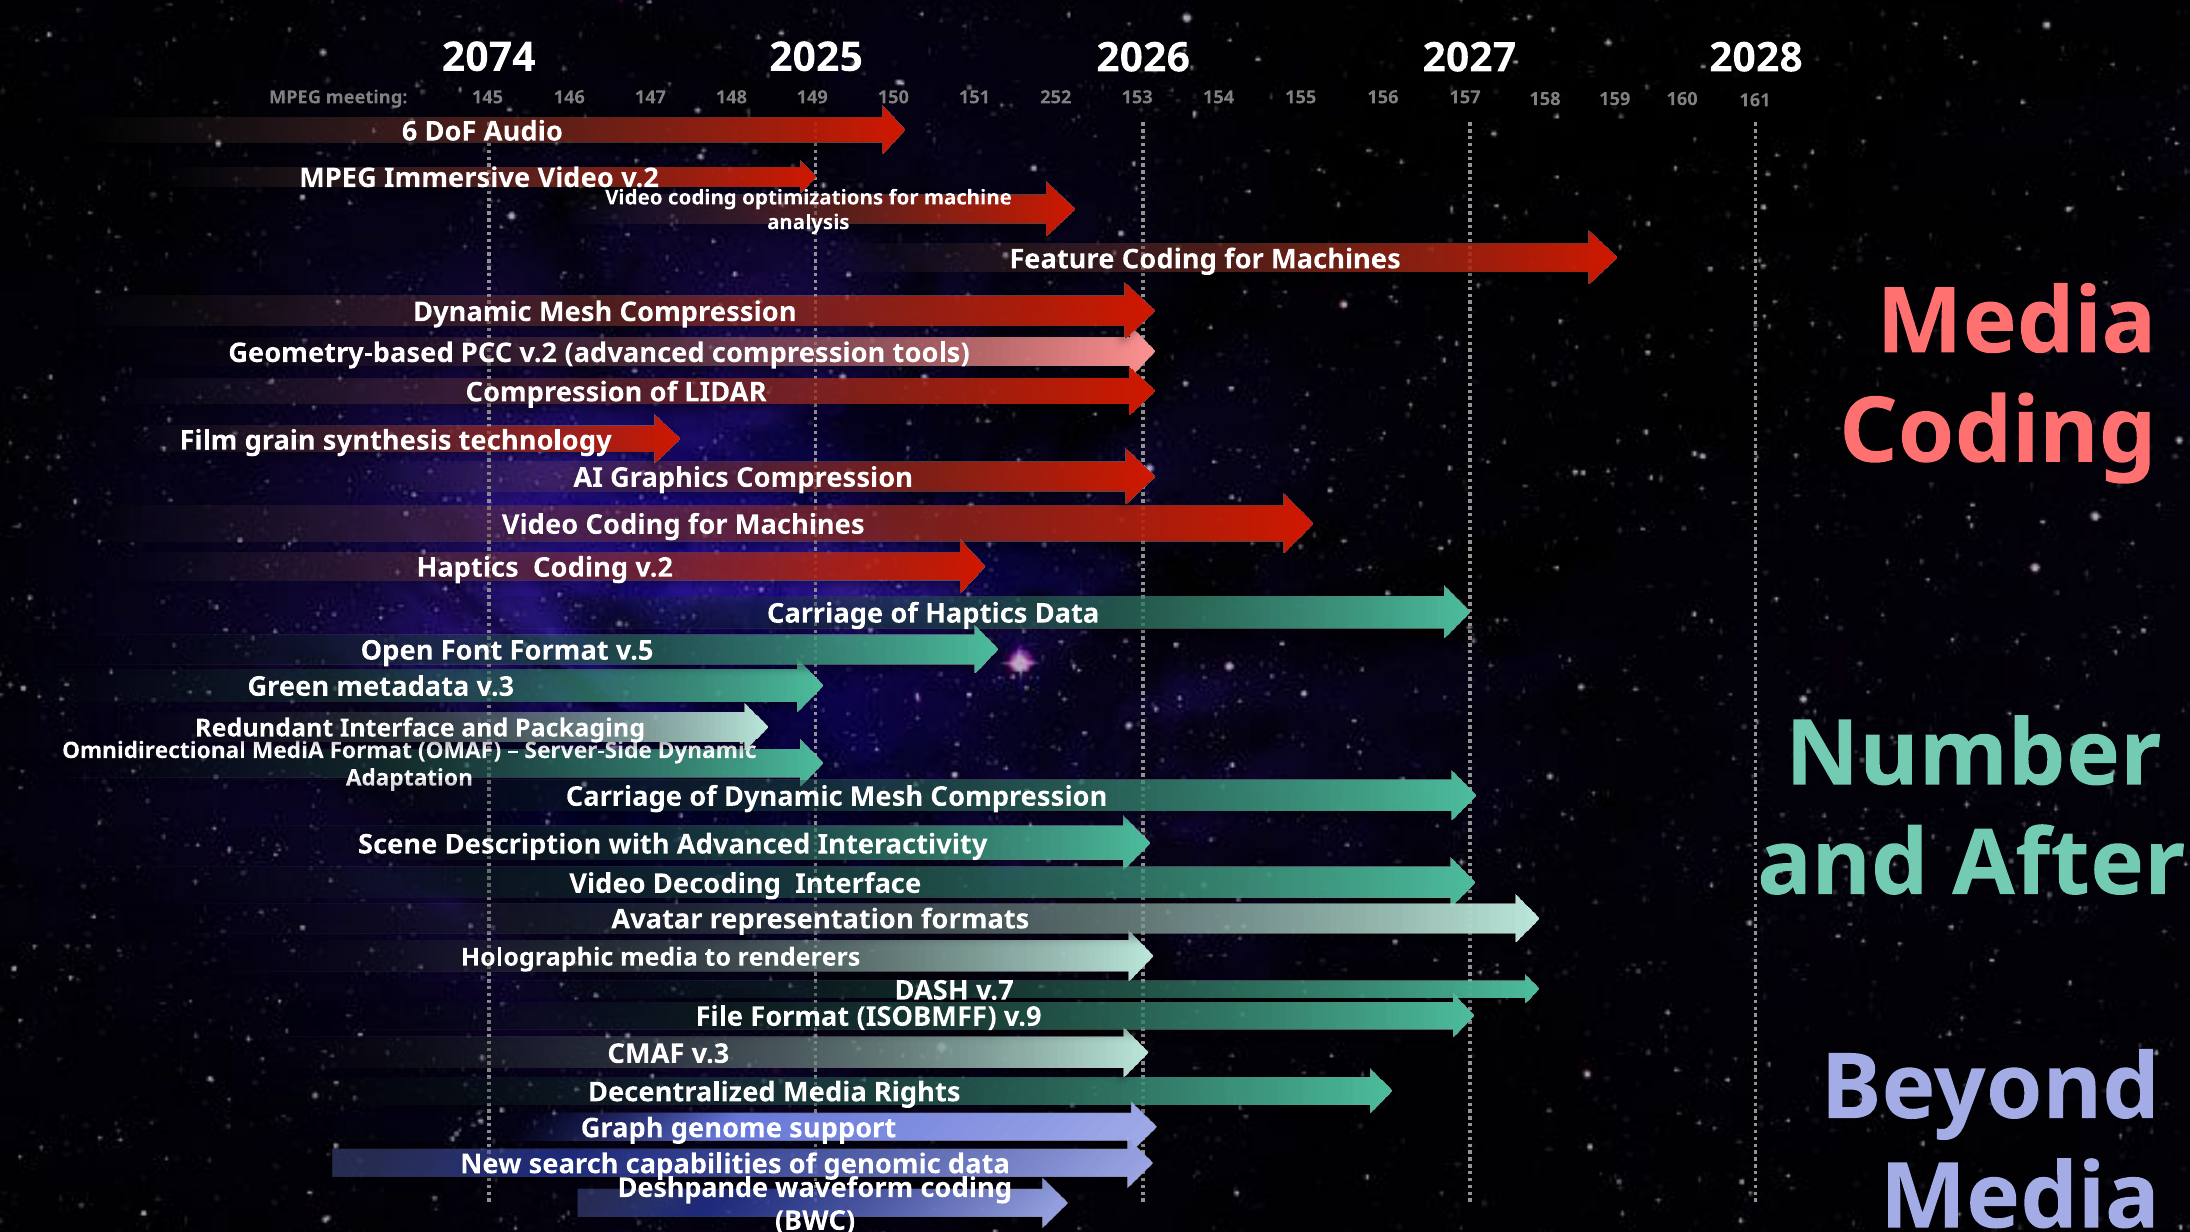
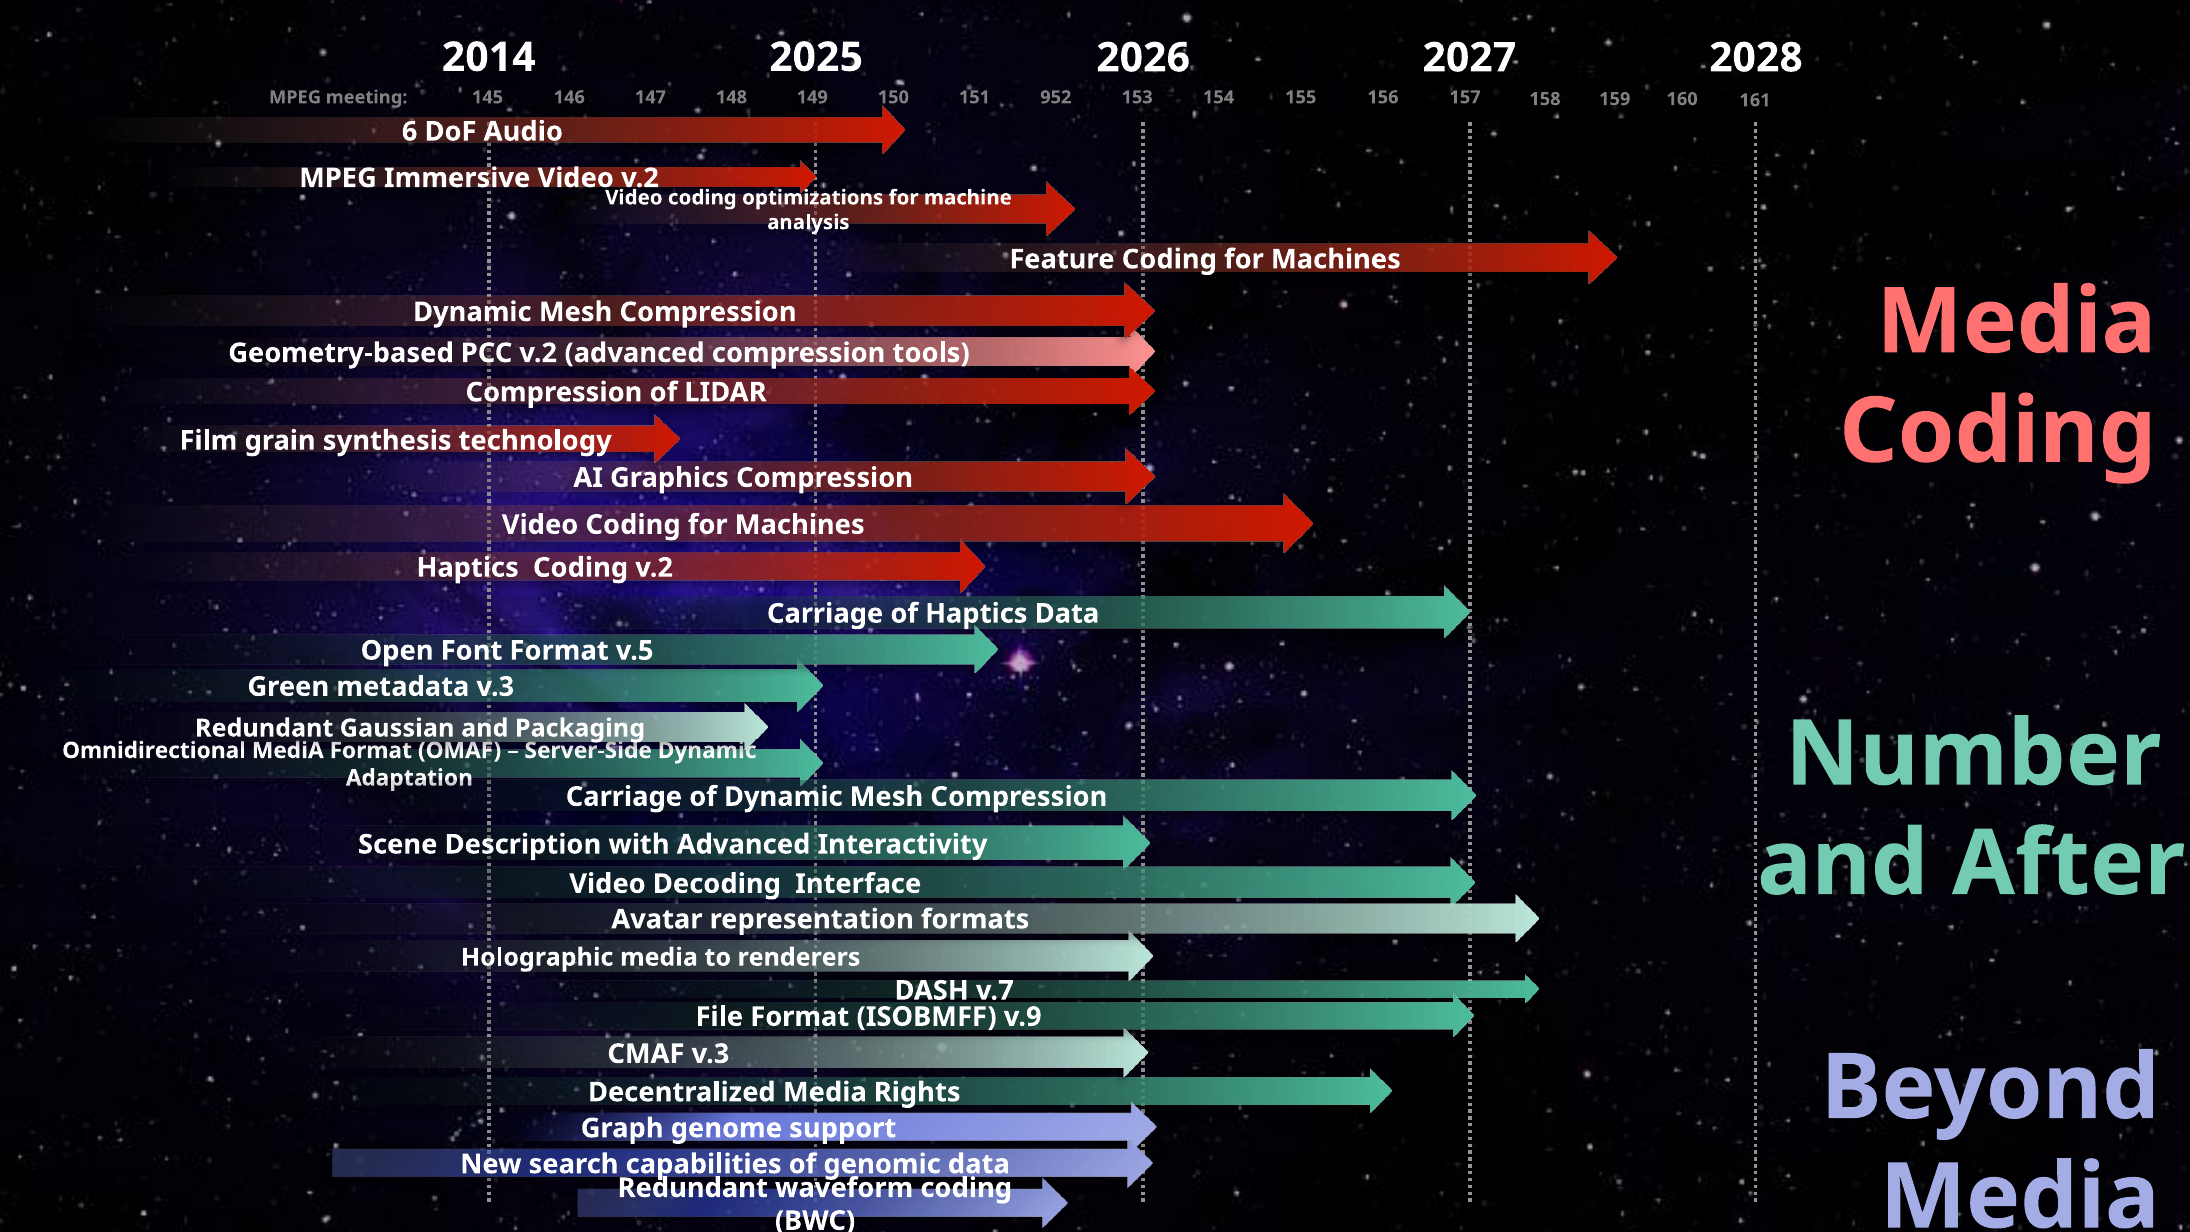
2074: 2074 -> 2014 (489, 57)
252: 252 -> 952 (1056, 97)
Redundant Interface: Interface -> Gaussian (397, 728)
Deshpande: Deshpande -> Redundant (693, 1188)
